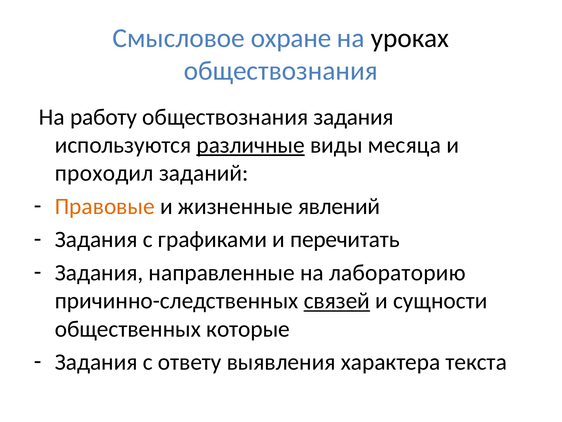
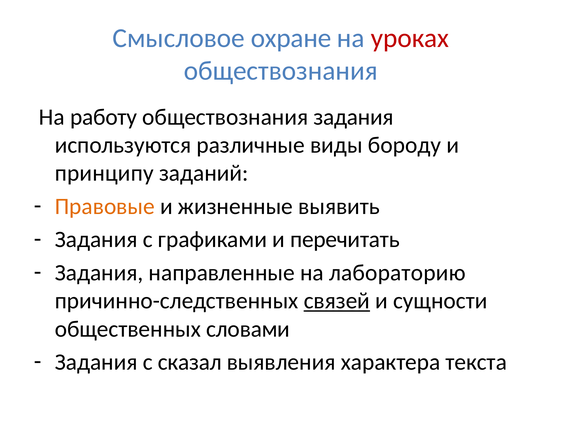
уроках colour: black -> red (410, 38)
различные underline: present -> none (251, 145)
месяца: месяца -> бороду (404, 145)
проходил: проходил -> принципу (104, 173)
явлений: явлений -> выявить (339, 206)
которые: которые -> словами (248, 329)
ответу: ответу -> сказал (190, 362)
